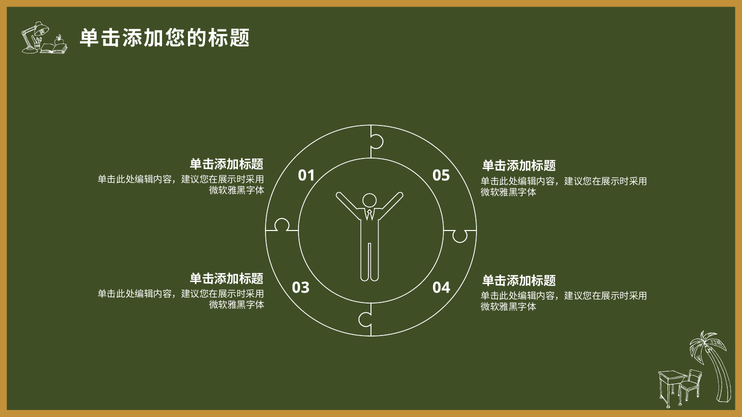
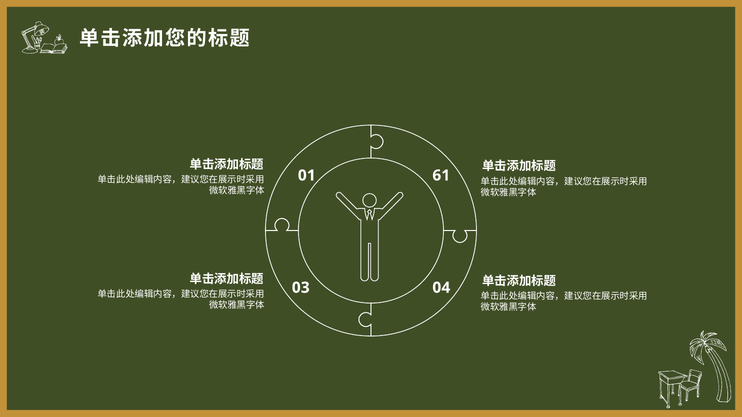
05: 05 -> 61 (441, 176)
